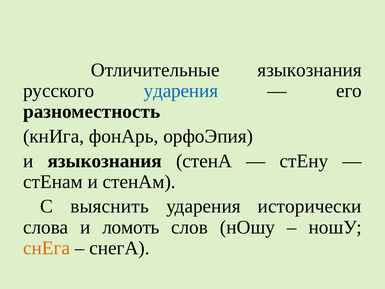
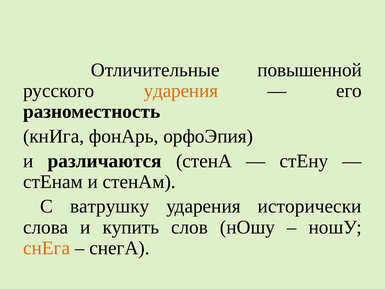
Отличительные языкознания: языкознания -> повышенной (310, 70)
ударения colour: blue -> orange (181, 91)
и языкознания: языкознания -> различаются (105, 161)
выяснить: выяснить -> ватрушку (110, 206)
ломоть: ломоть -> купить (131, 227)
